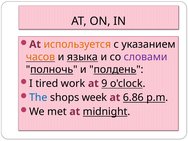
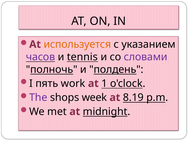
часов colour: orange -> purple (41, 57)
языка: языка -> tennis (82, 57)
tired: tired -> пять (47, 83)
9: 9 -> 1 (104, 83)
The colour: blue -> purple (38, 98)
6.86: 6.86 -> 8.19 (133, 98)
